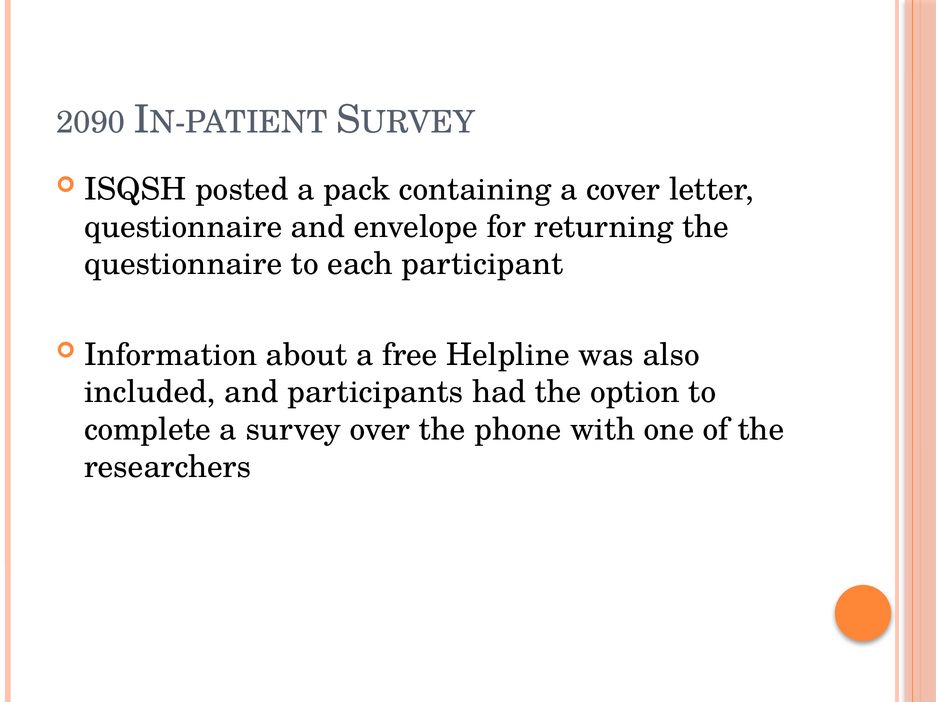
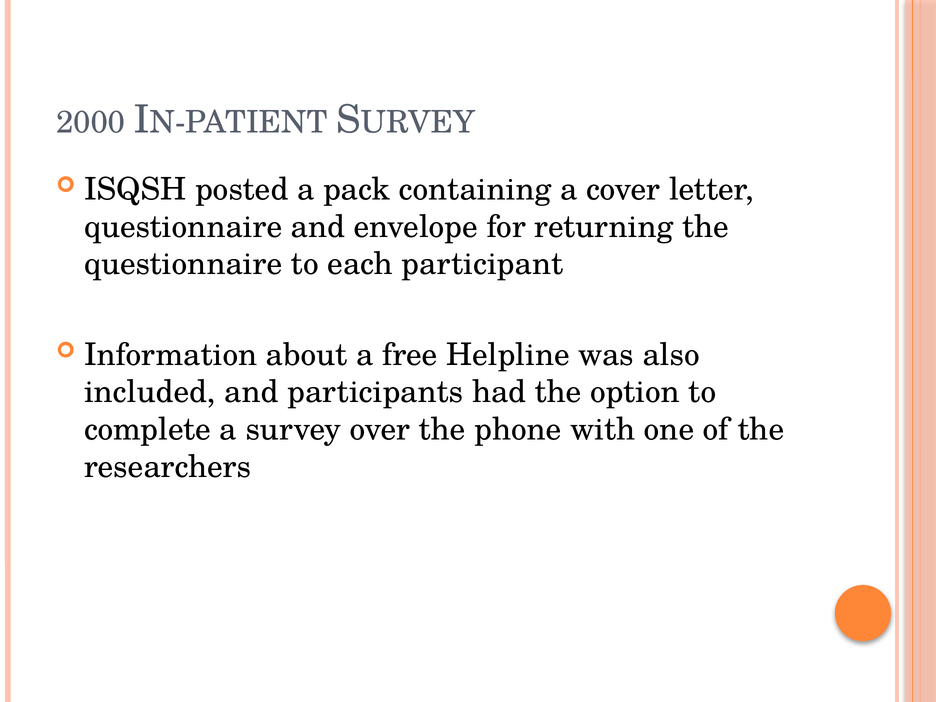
2090: 2090 -> 2000 (91, 122)
